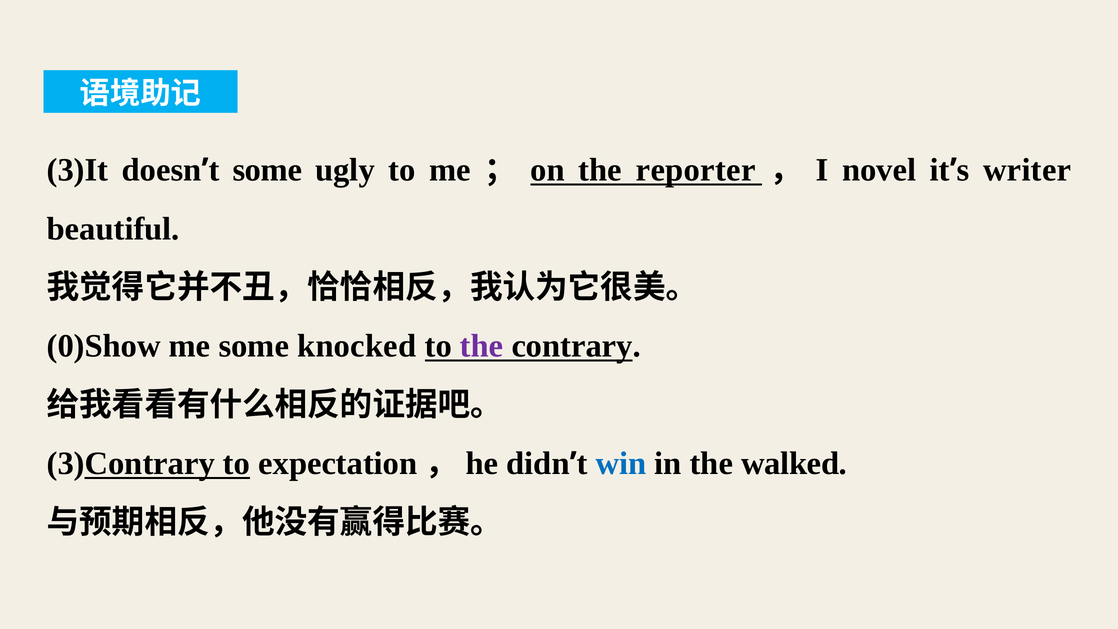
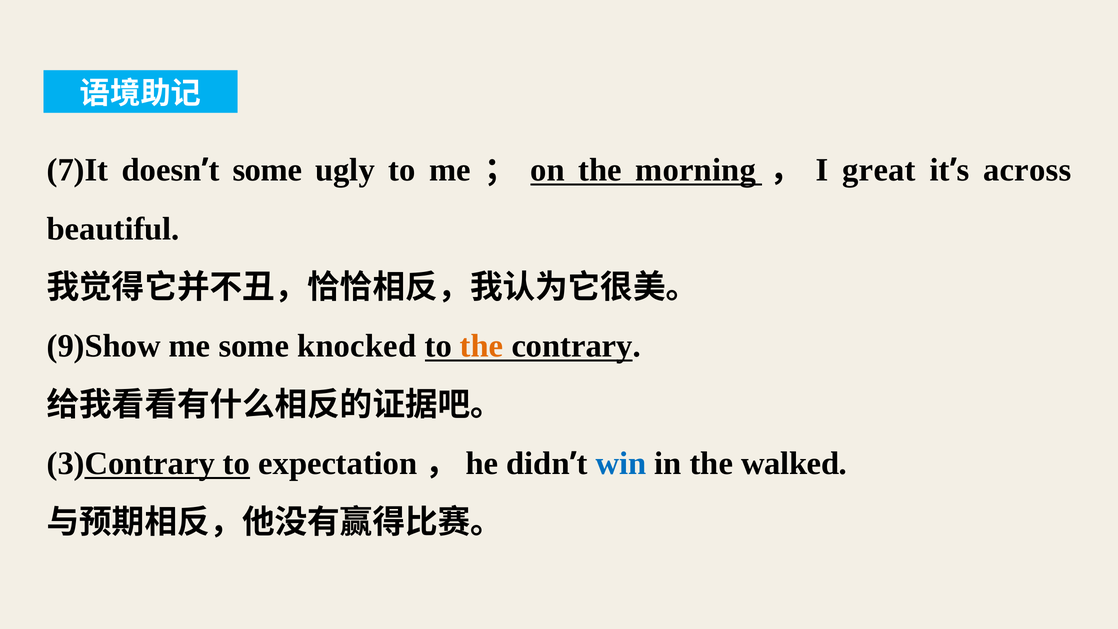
3)It: 3)It -> 7)It (78, 170)
reporter: reporter -> morning (696, 170)
novel: novel -> great (879, 170)
writer: writer -> across (1027, 170)
0)Show: 0)Show -> 9)Show (104, 346)
the colour: purple -> orange (482, 346)
